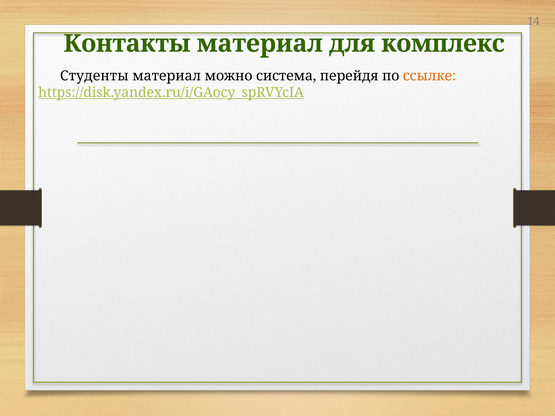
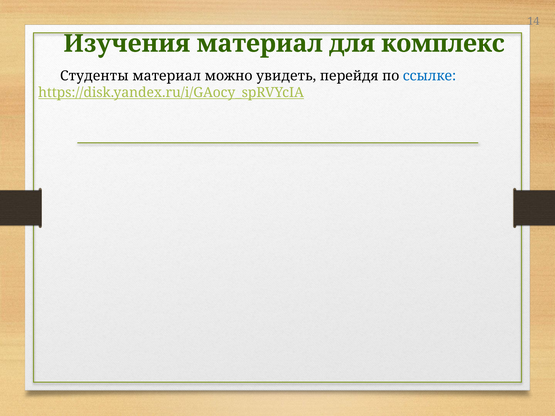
Контакты: Контакты -> Изучения (127, 44)
система: система -> увидеть (286, 76)
ссылке colour: orange -> blue (429, 76)
